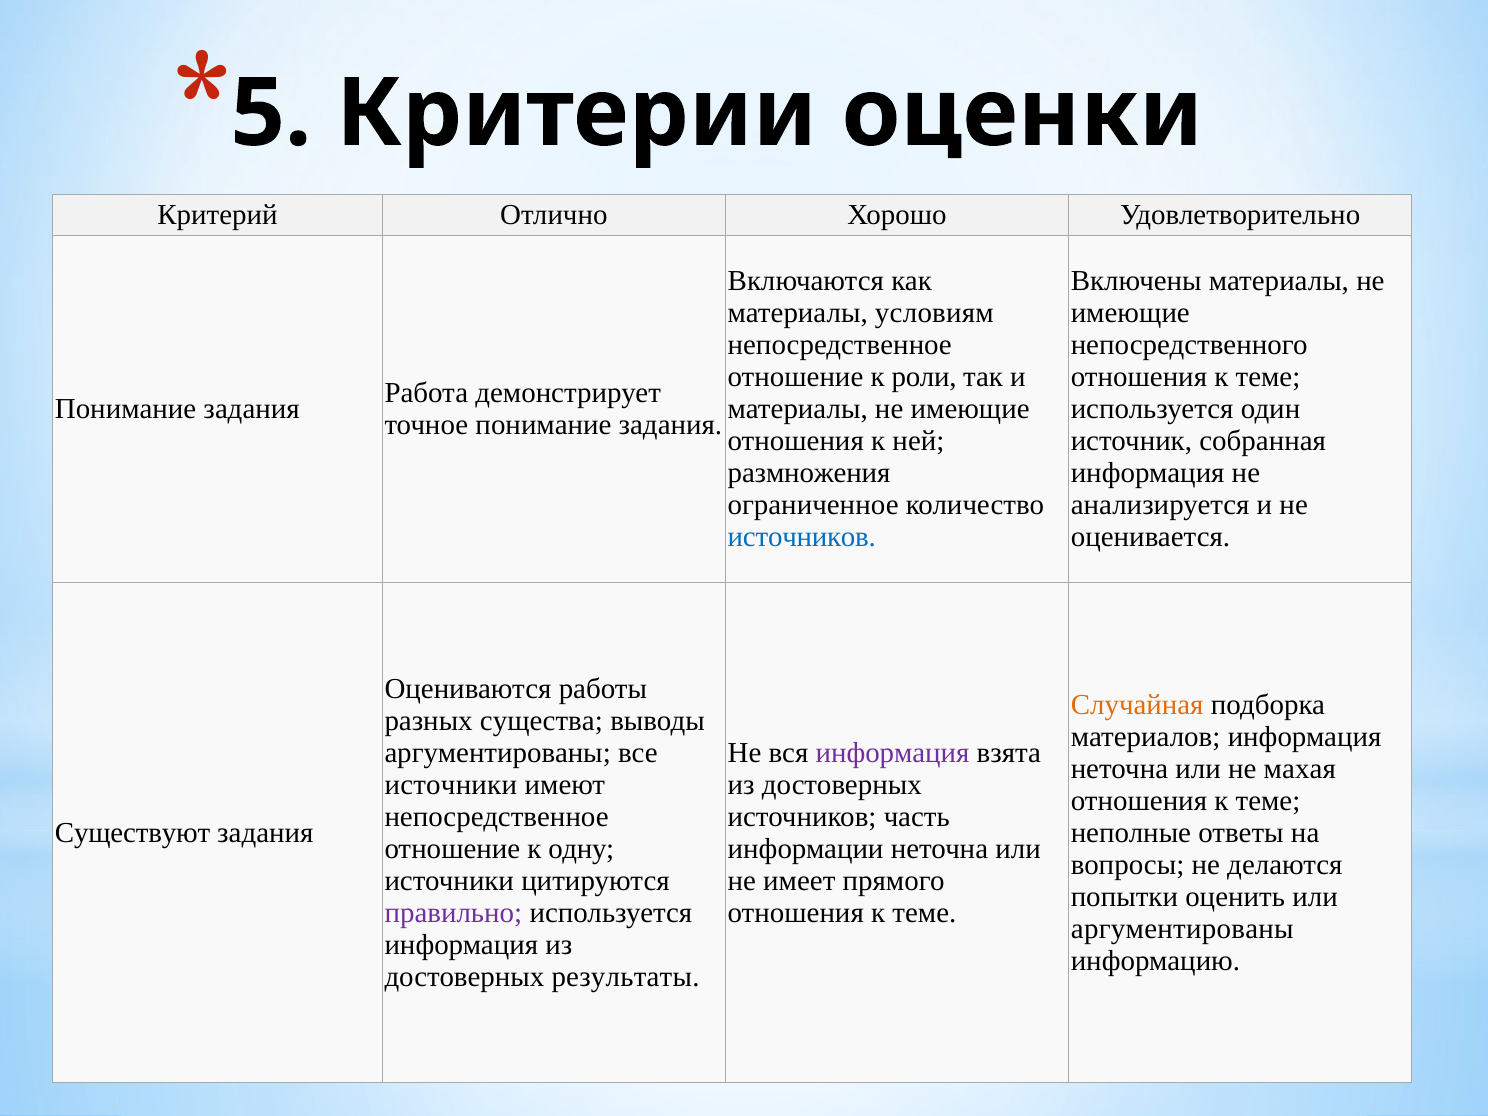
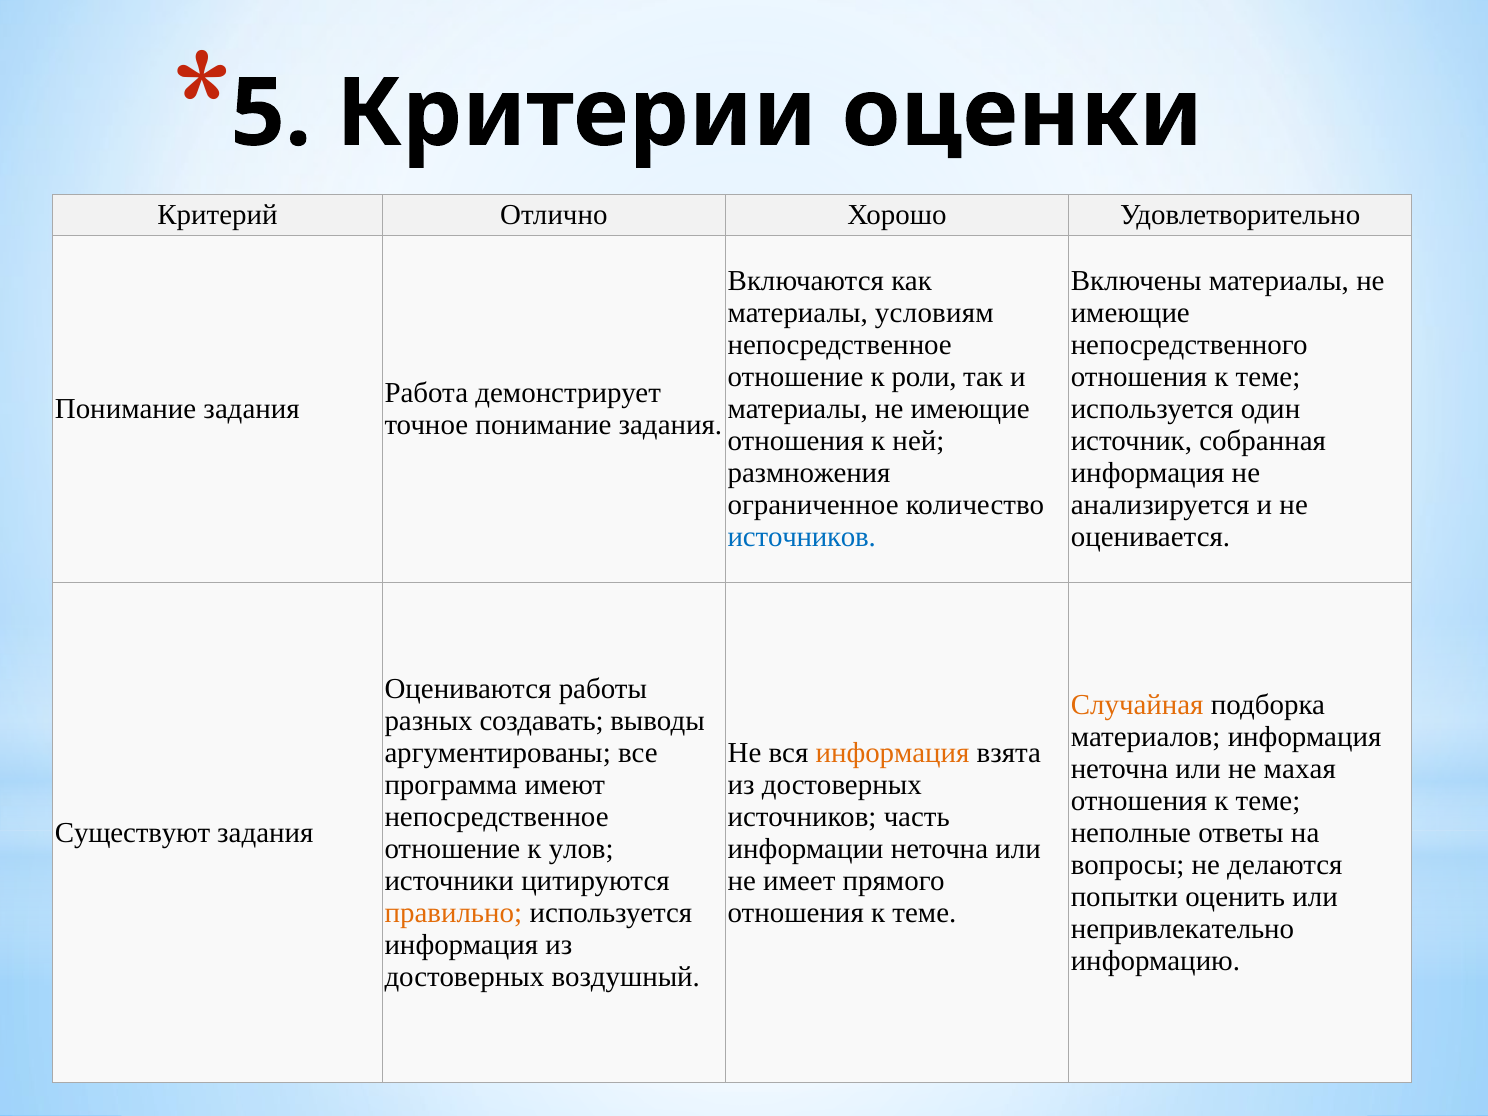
существа: существа -> создавать (542, 721)
информация colour: purple -> orange (893, 753)
источники: источники -> программа (451, 785)
одну: одну -> улов (581, 849)
правильно colour: purple -> orange (453, 912)
аргументированы: аргументированы -> непривлекательно (1182, 928)
результаты: результаты -> воздушный (626, 976)
